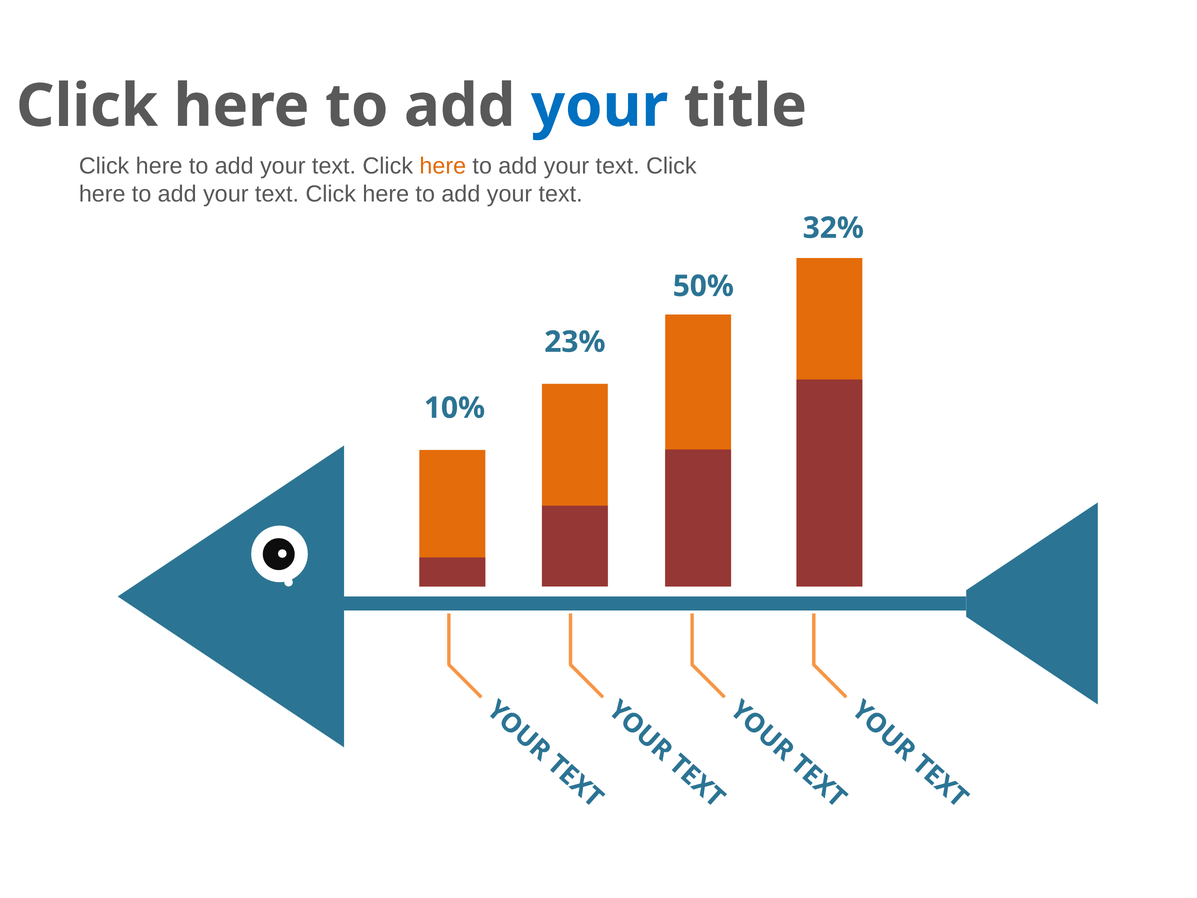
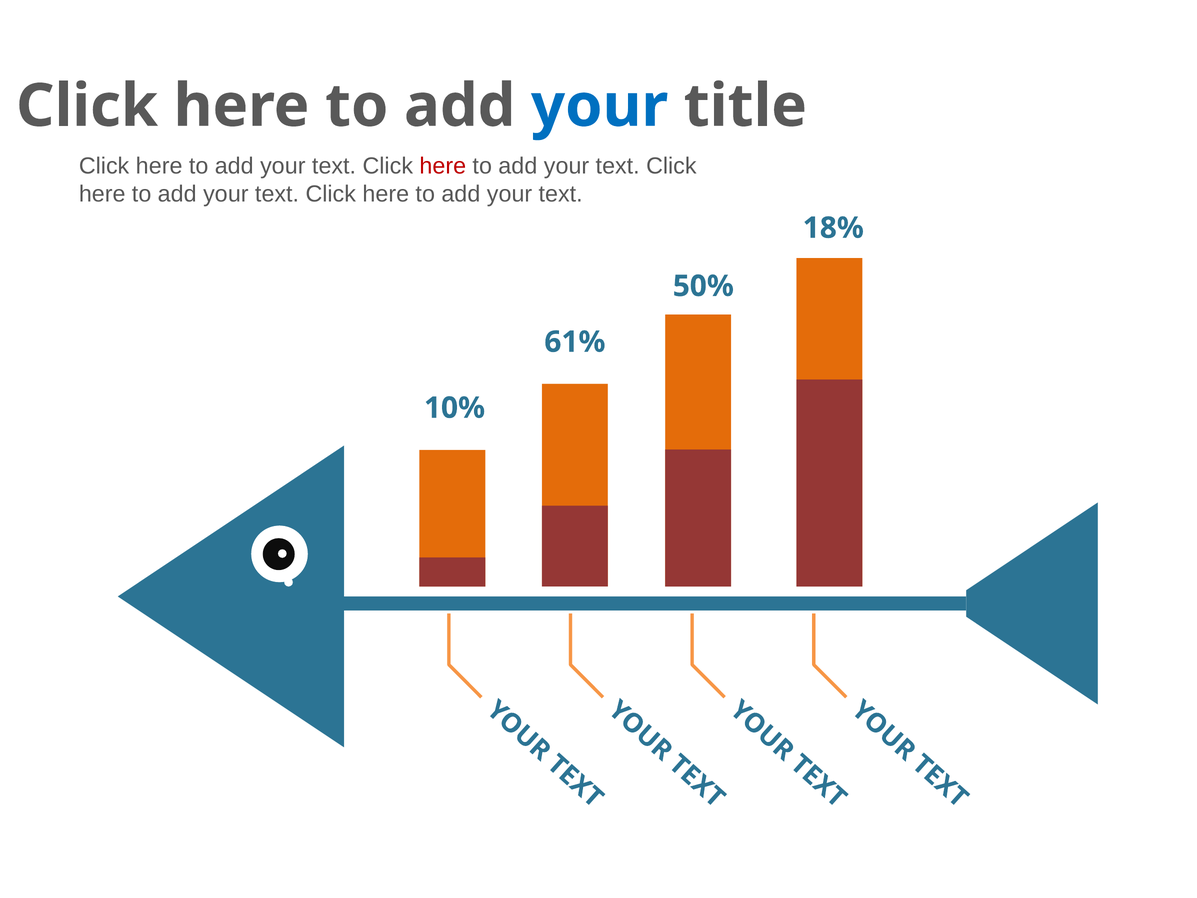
here colour: orange -> red (443, 166)
32%: 32% -> 18% (833, 228)
23%: 23% -> 61% (575, 342)
